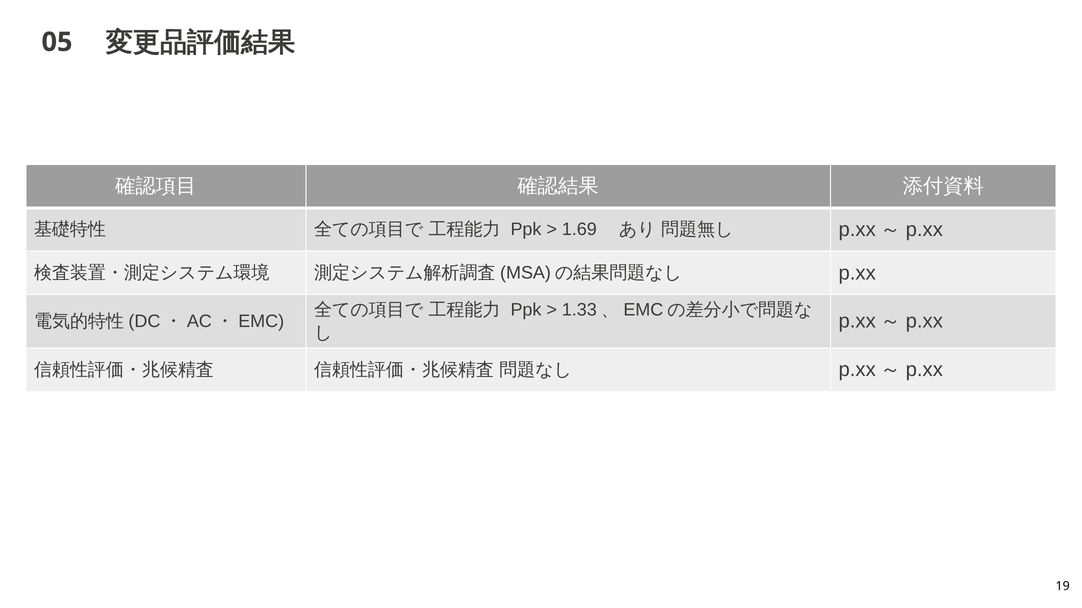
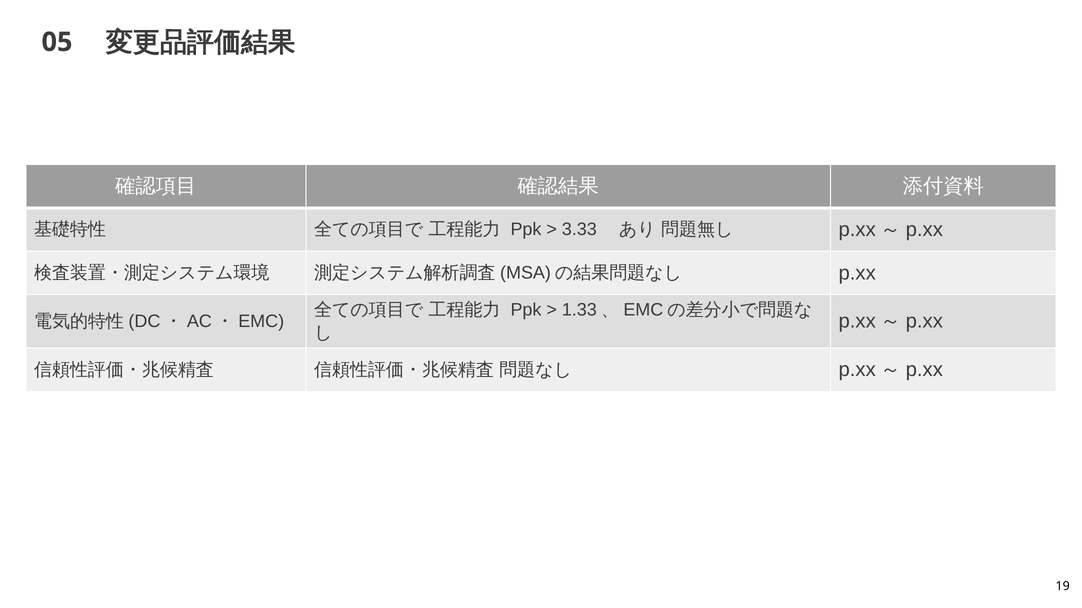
1.69: 1.69 -> 3.33 (579, 230)
